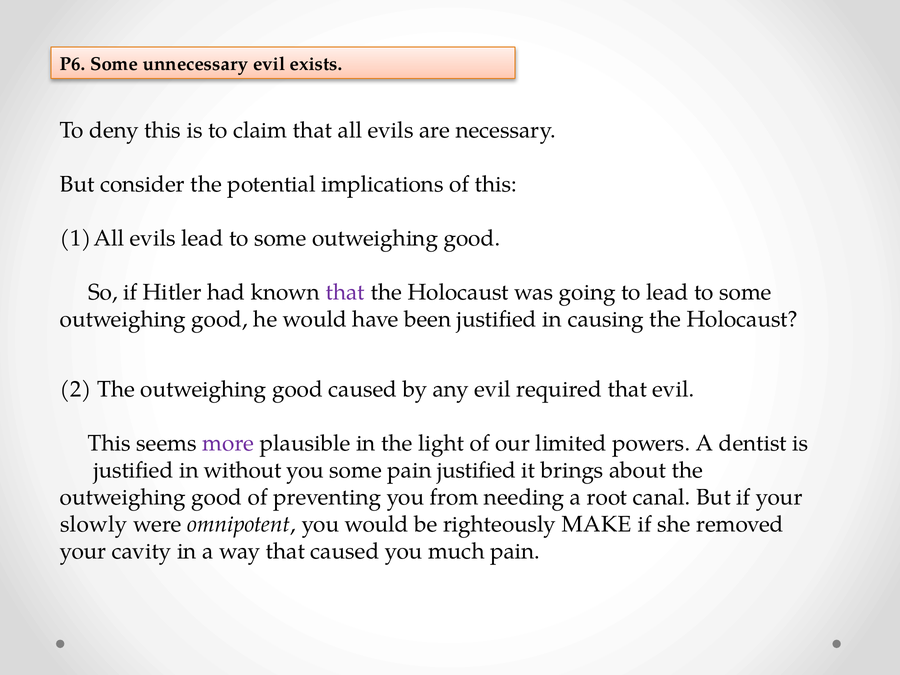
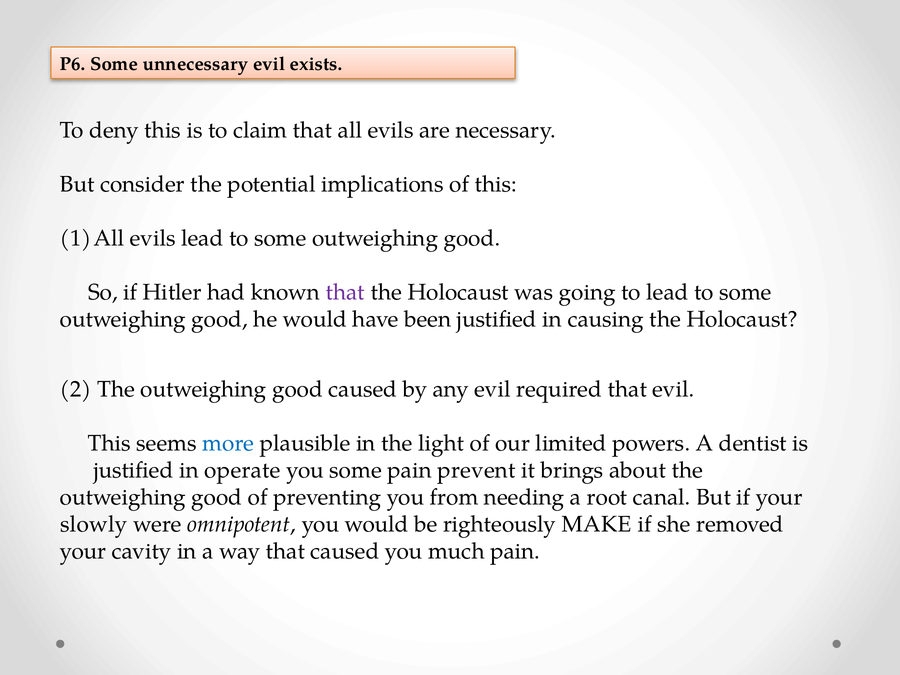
more colour: purple -> blue (228, 443)
without: without -> operate (242, 470)
pain justified: justified -> prevent (476, 470)
